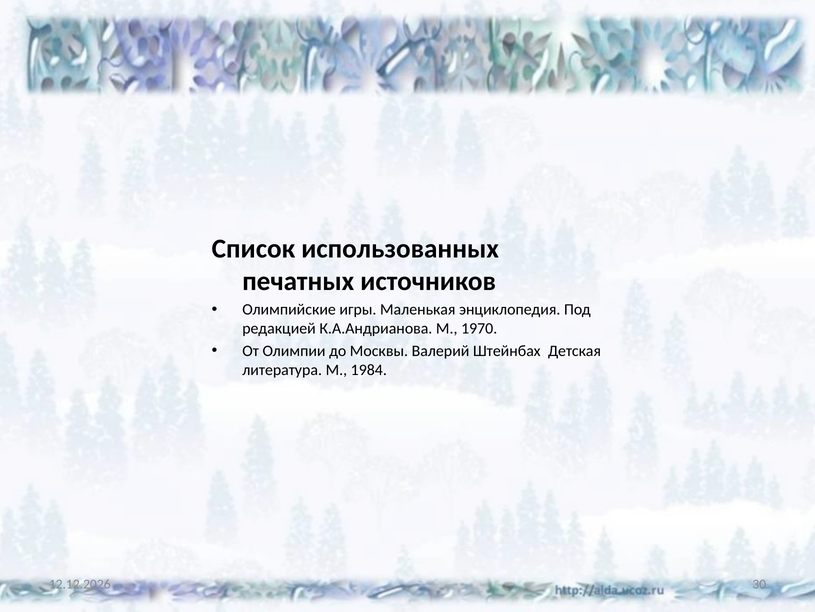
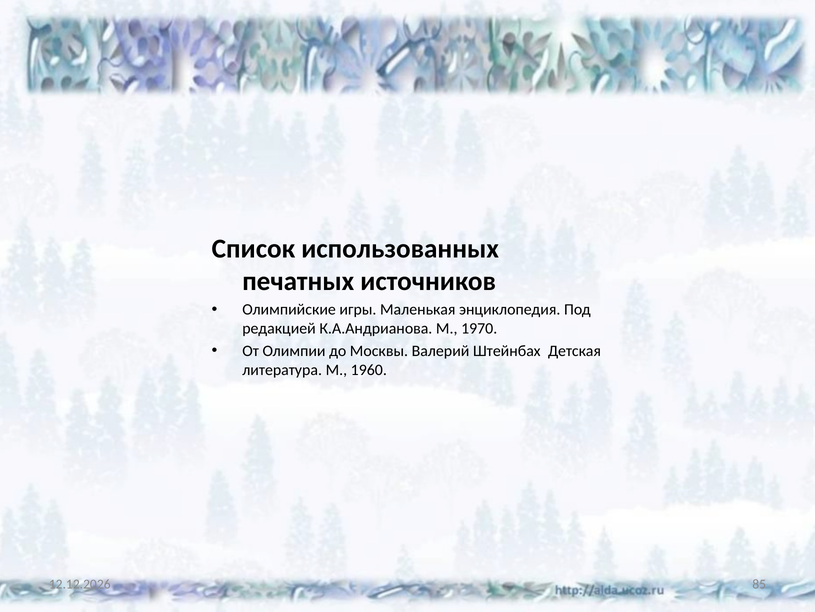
1984: 1984 -> 1960 (369, 370)
30: 30 -> 85 (759, 584)
